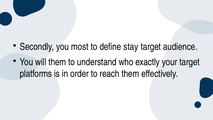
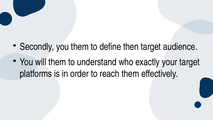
you most: most -> them (80, 47)
stay: stay -> then (131, 47)
